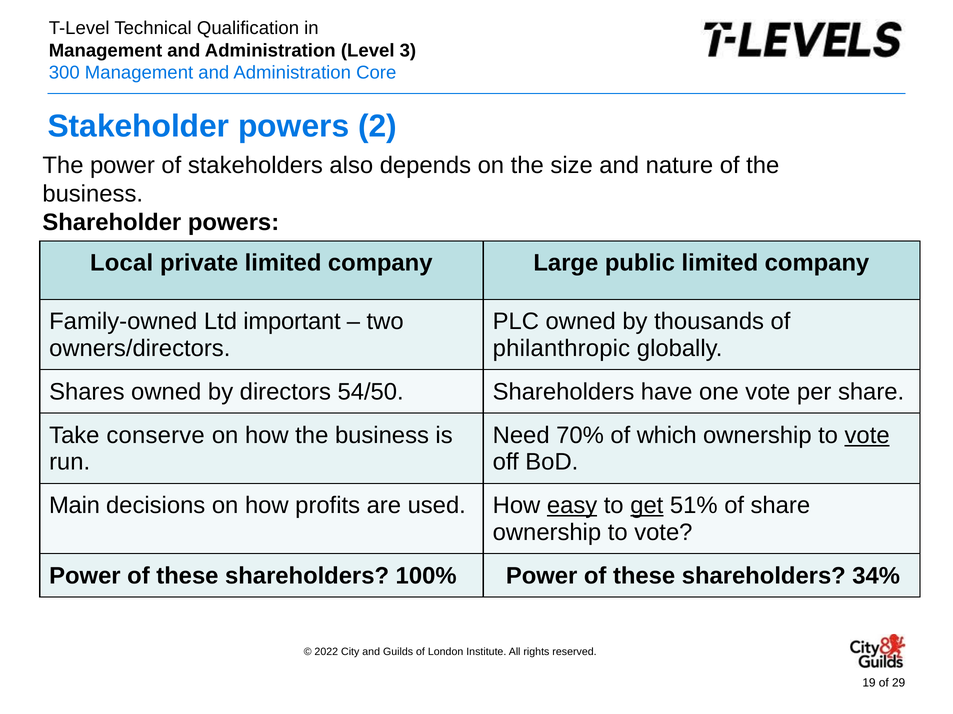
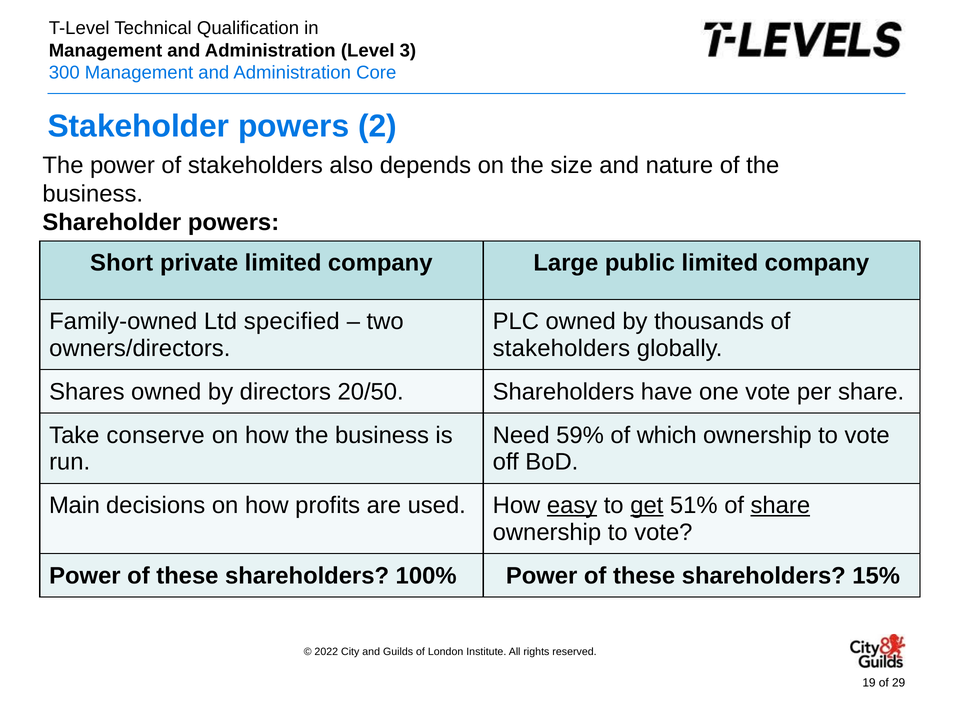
Local: Local -> Short (122, 263)
important: important -> specified (292, 322)
philanthropic: philanthropic -> stakeholders (561, 349)
54/50: 54/50 -> 20/50 (371, 392)
70%: 70% -> 59% (580, 436)
vote underline: present -> none (867, 436)
share underline: none -> present (780, 506)
34%: 34% -> 15% (876, 576)
